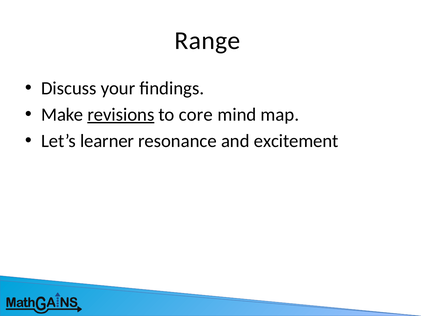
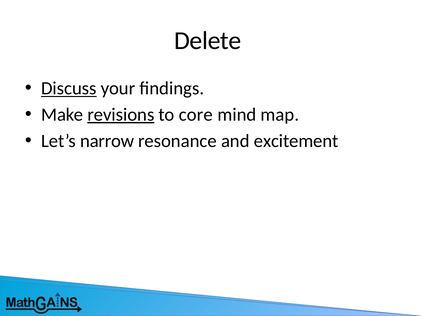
Range: Range -> Delete (208, 41)
Discuss underline: none -> present (69, 88)
learner: learner -> narrow (107, 141)
